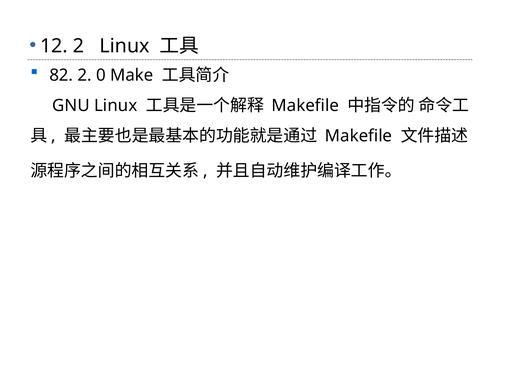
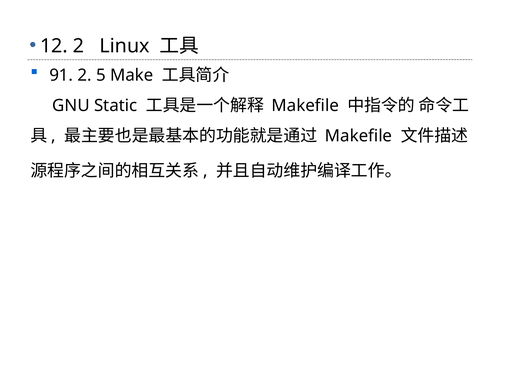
82: 82 -> 91 (61, 75)
0: 0 -> 5 (101, 75)
GNU Linux: Linux -> Static (116, 105)
